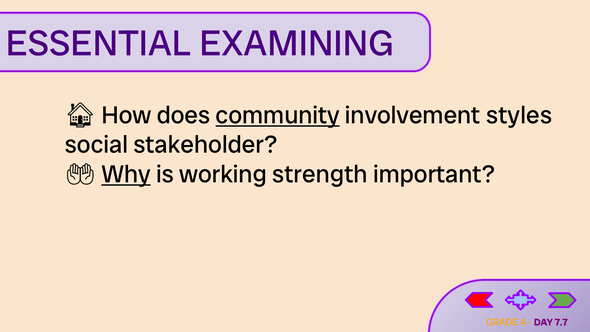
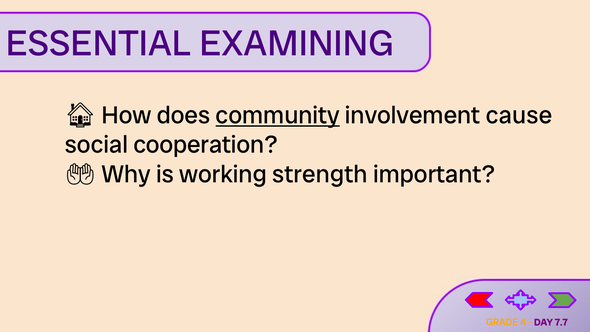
styles: styles -> cause (519, 115)
stakeholder: stakeholder -> cooperation (206, 145)
Why underline: present -> none (126, 174)
